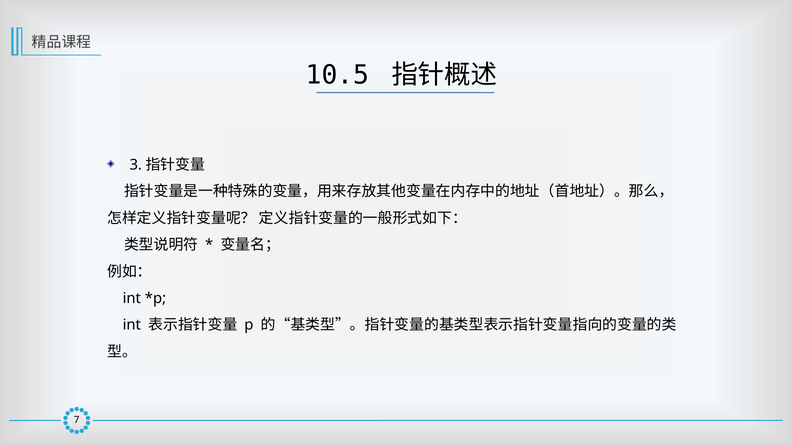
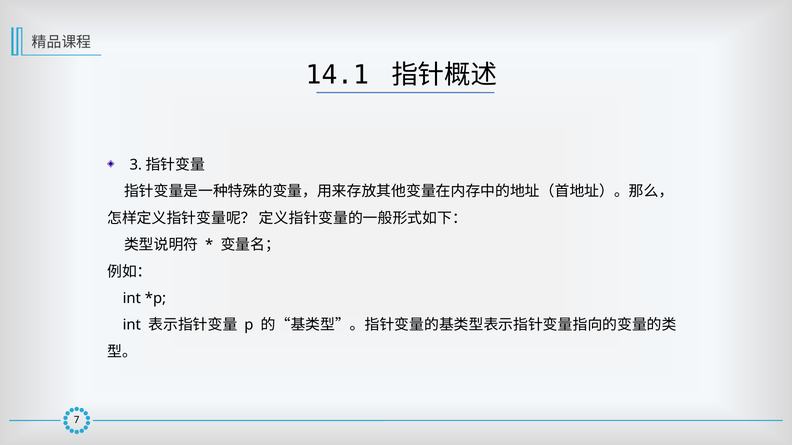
10.5: 10.5 -> 14.1 (337, 75)
